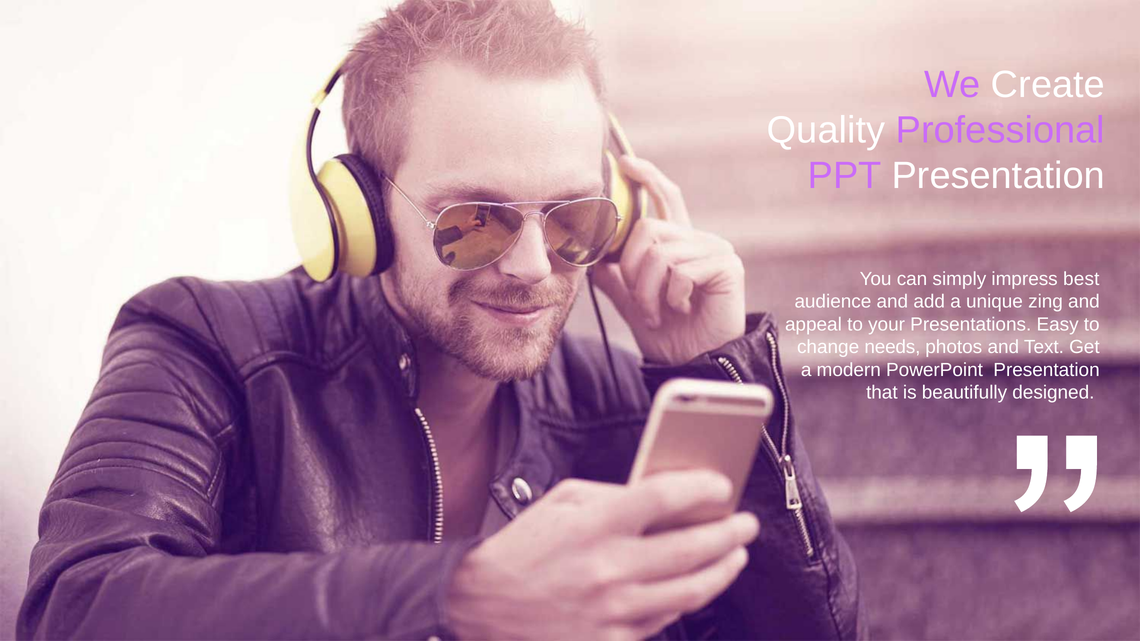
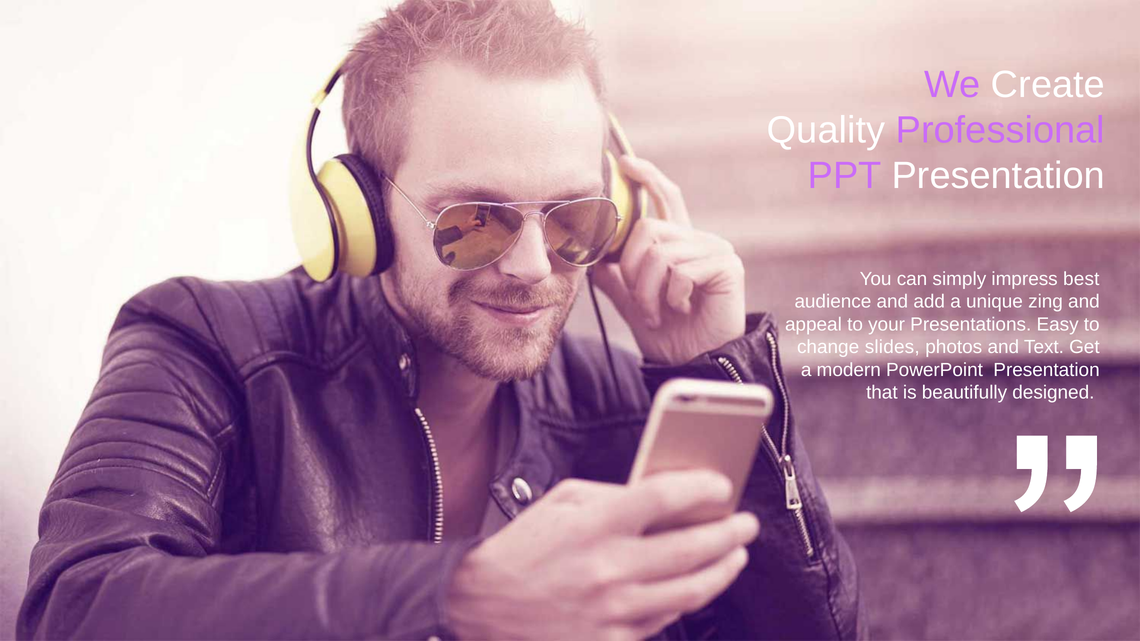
needs: needs -> slides (892, 347)
